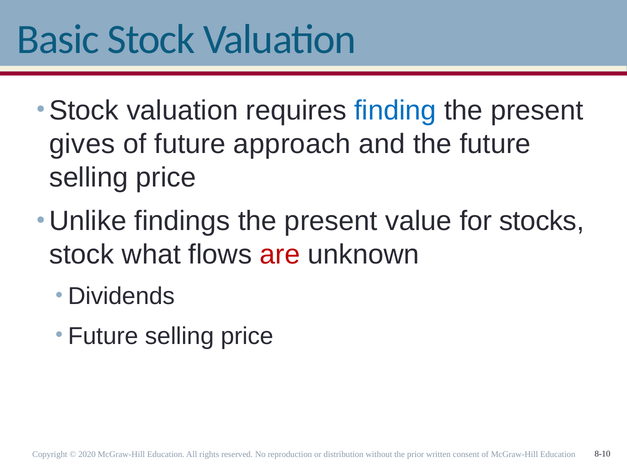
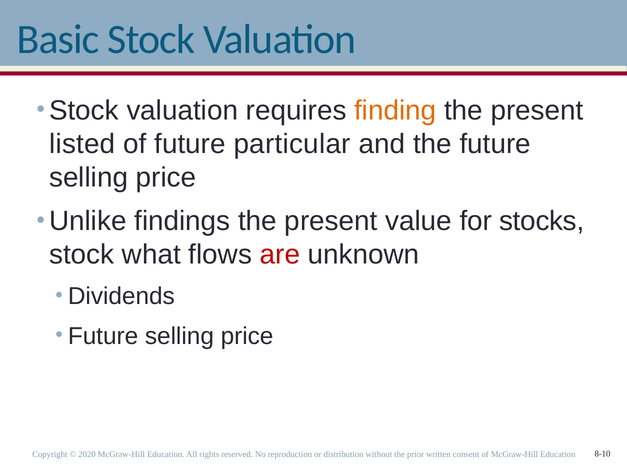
finding colour: blue -> orange (395, 111)
gives: gives -> listed (82, 144)
approach: approach -> particular (292, 144)
